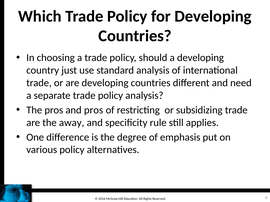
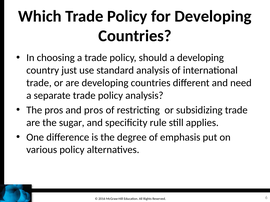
away: away -> sugar (72, 123)
